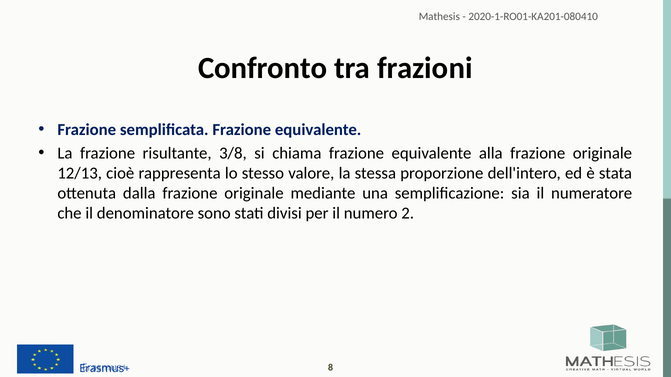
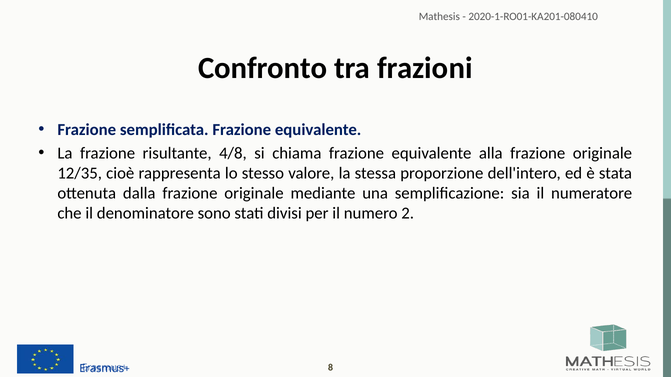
3/8: 3/8 -> 4/8 (233, 153)
12/13: 12/13 -> 12/35 (80, 173)
